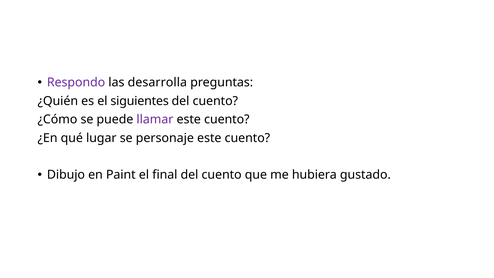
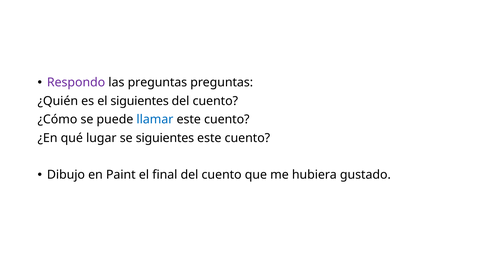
las desarrolla: desarrolla -> preguntas (157, 82)
llamar colour: purple -> blue (155, 119)
se personaje: personaje -> siguientes (165, 138)
